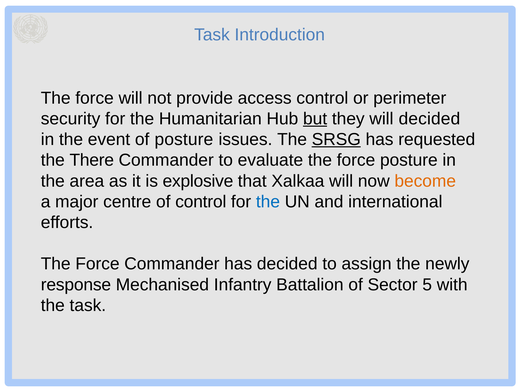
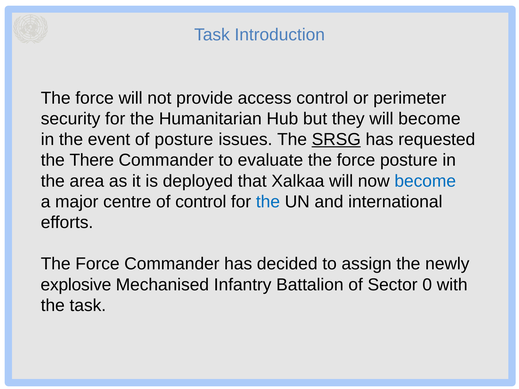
but underline: present -> none (315, 119)
will decided: decided -> become (429, 119)
explosive: explosive -> deployed (198, 181)
become colour: orange -> blue (425, 181)
response: response -> explosive (76, 285)
5: 5 -> 0 (427, 285)
